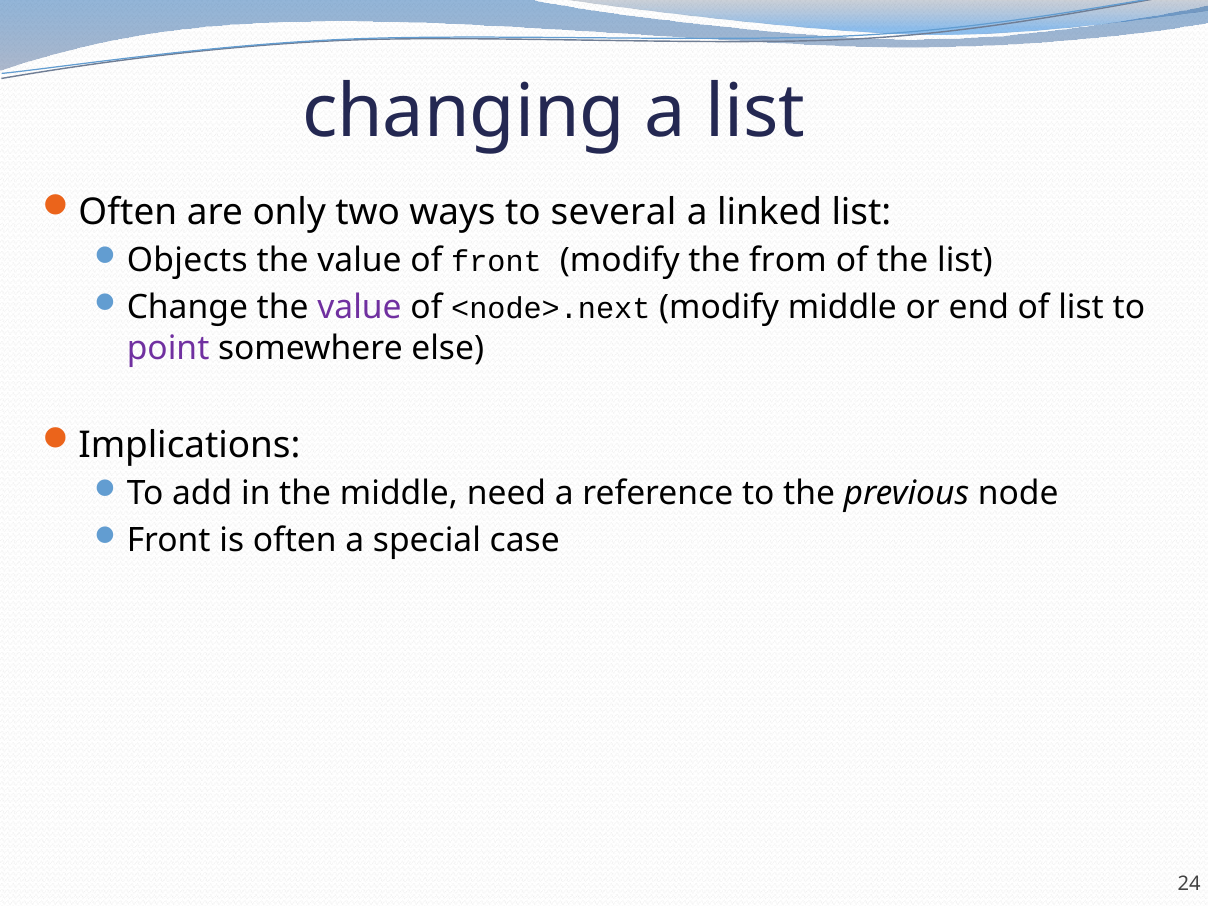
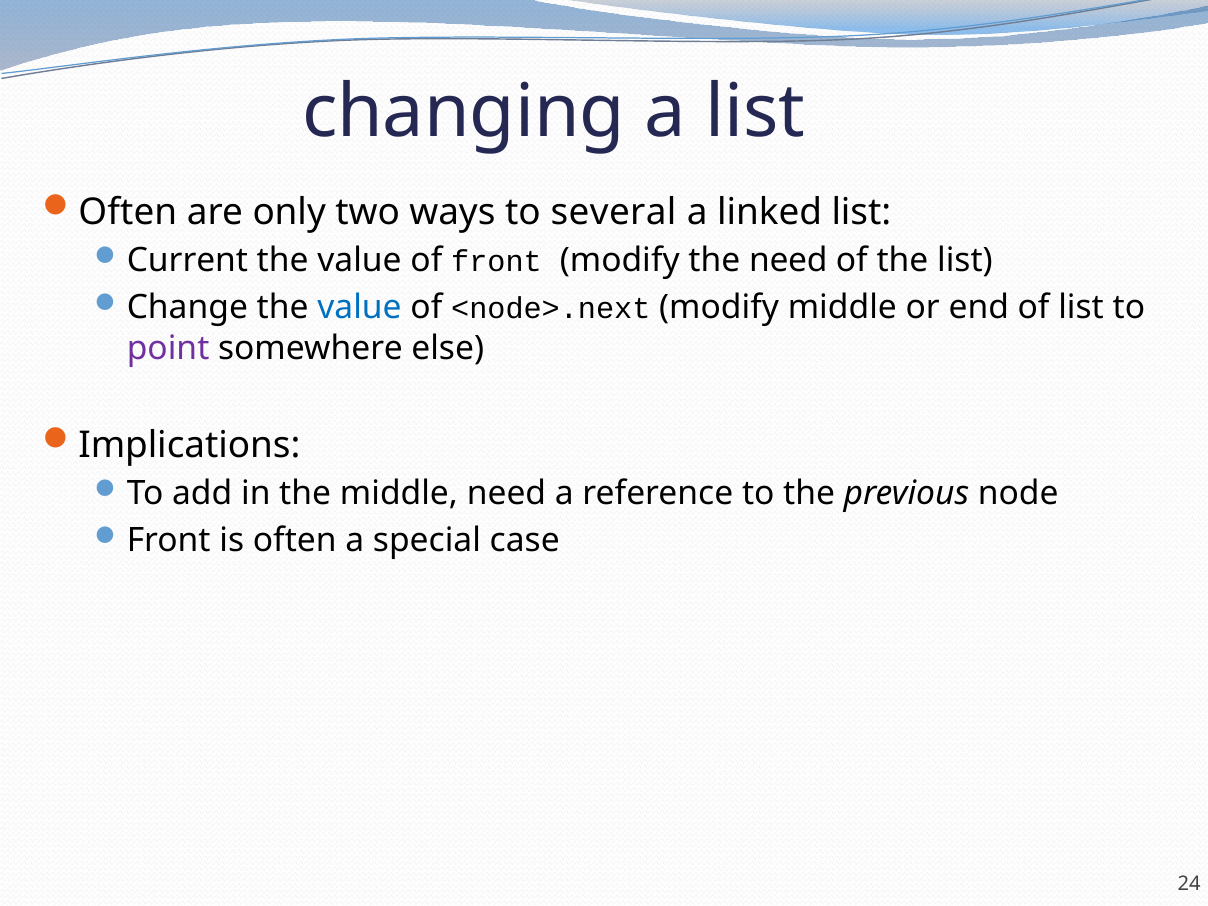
Objects: Objects -> Current (187, 261)
the from: from -> need (788, 261)
value colour: purple -> blue (360, 308)
